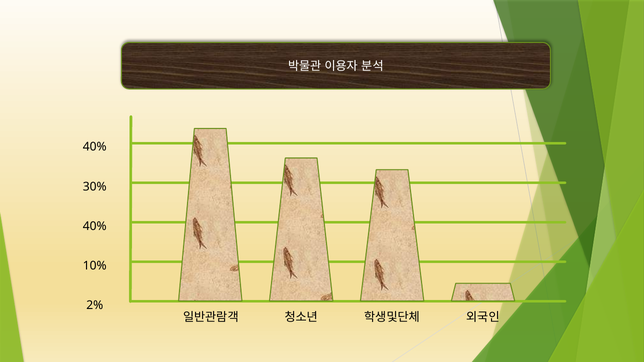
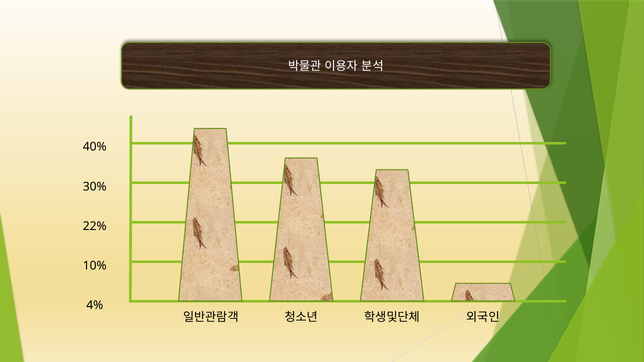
40%: 40% -> 22% (95, 226)
2%: 2% -> 4% (95, 306)
